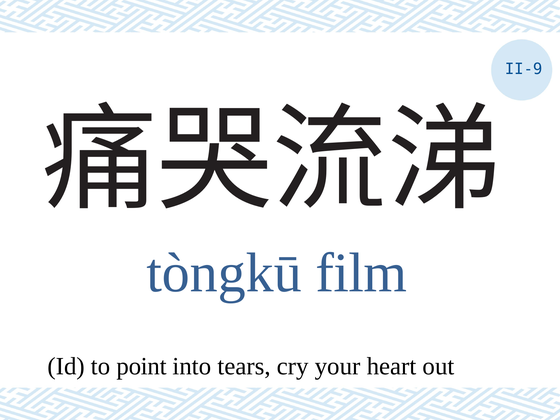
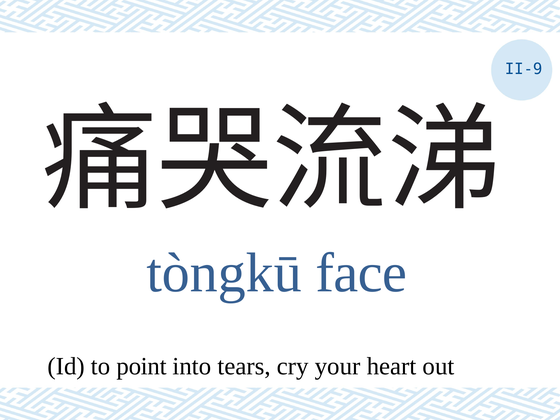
film: film -> face (361, 273)
